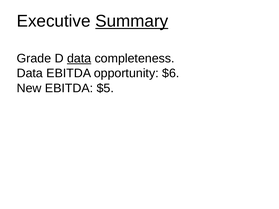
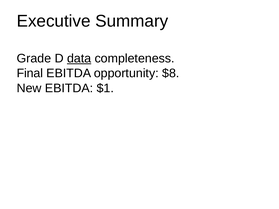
Summary underline: present -> none (132, 21)
Data: Data -> Final (30, 73)
$6: $6 -> $8 (171, 73)
$5: $5 -> $1 (105, 88)
